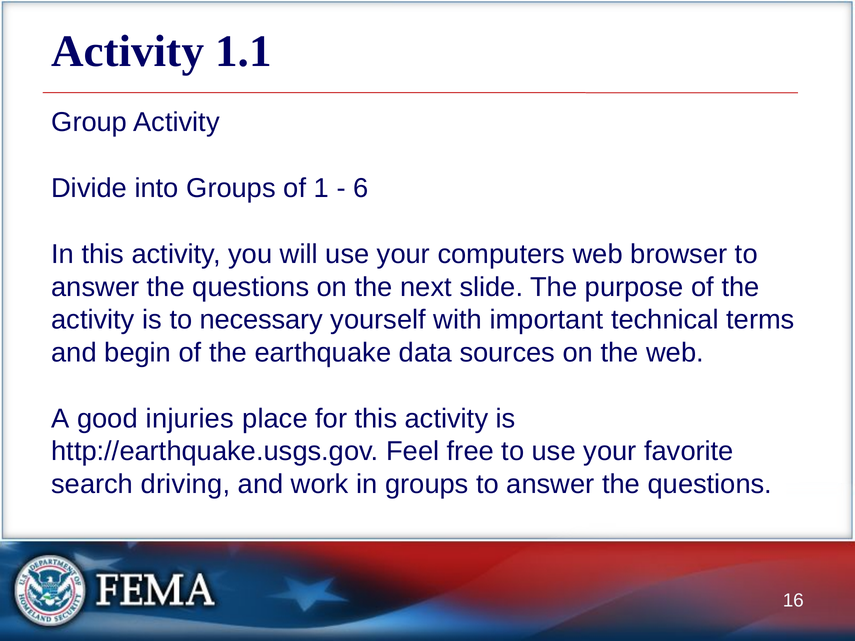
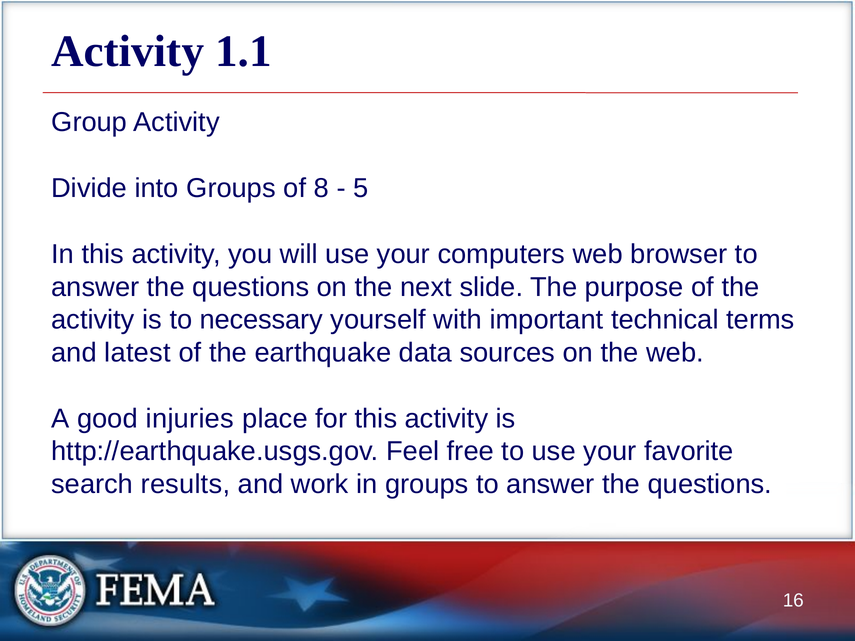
1: 1 -> 8 (321, 188)
6: 6 -> 5 (361, 188)
begin: begin -> latest (138, 353)
driving: driving -> results (185, 484)
